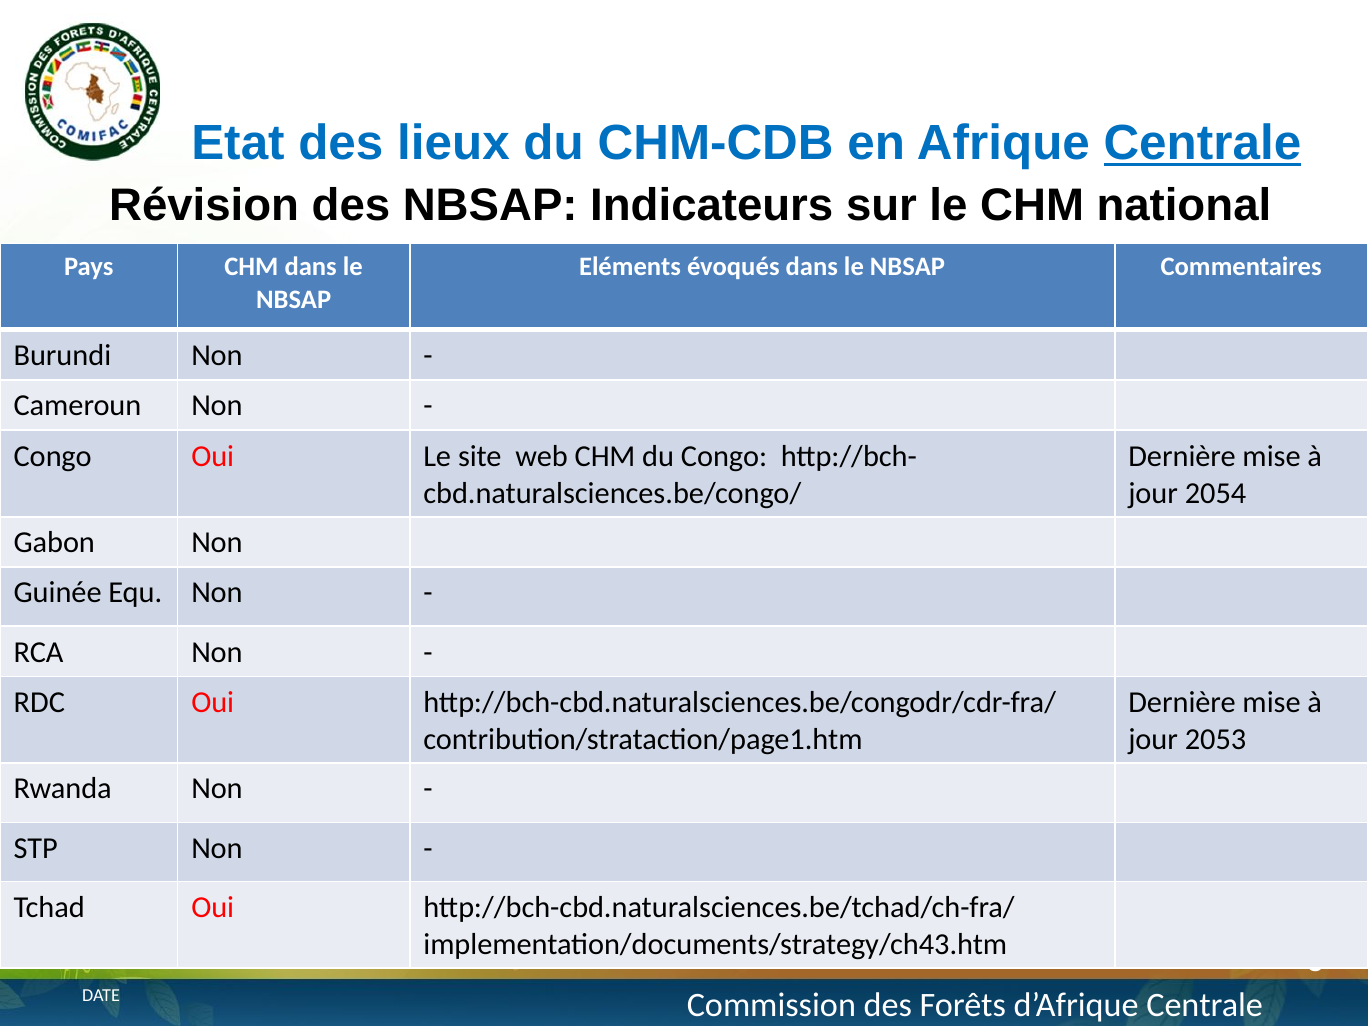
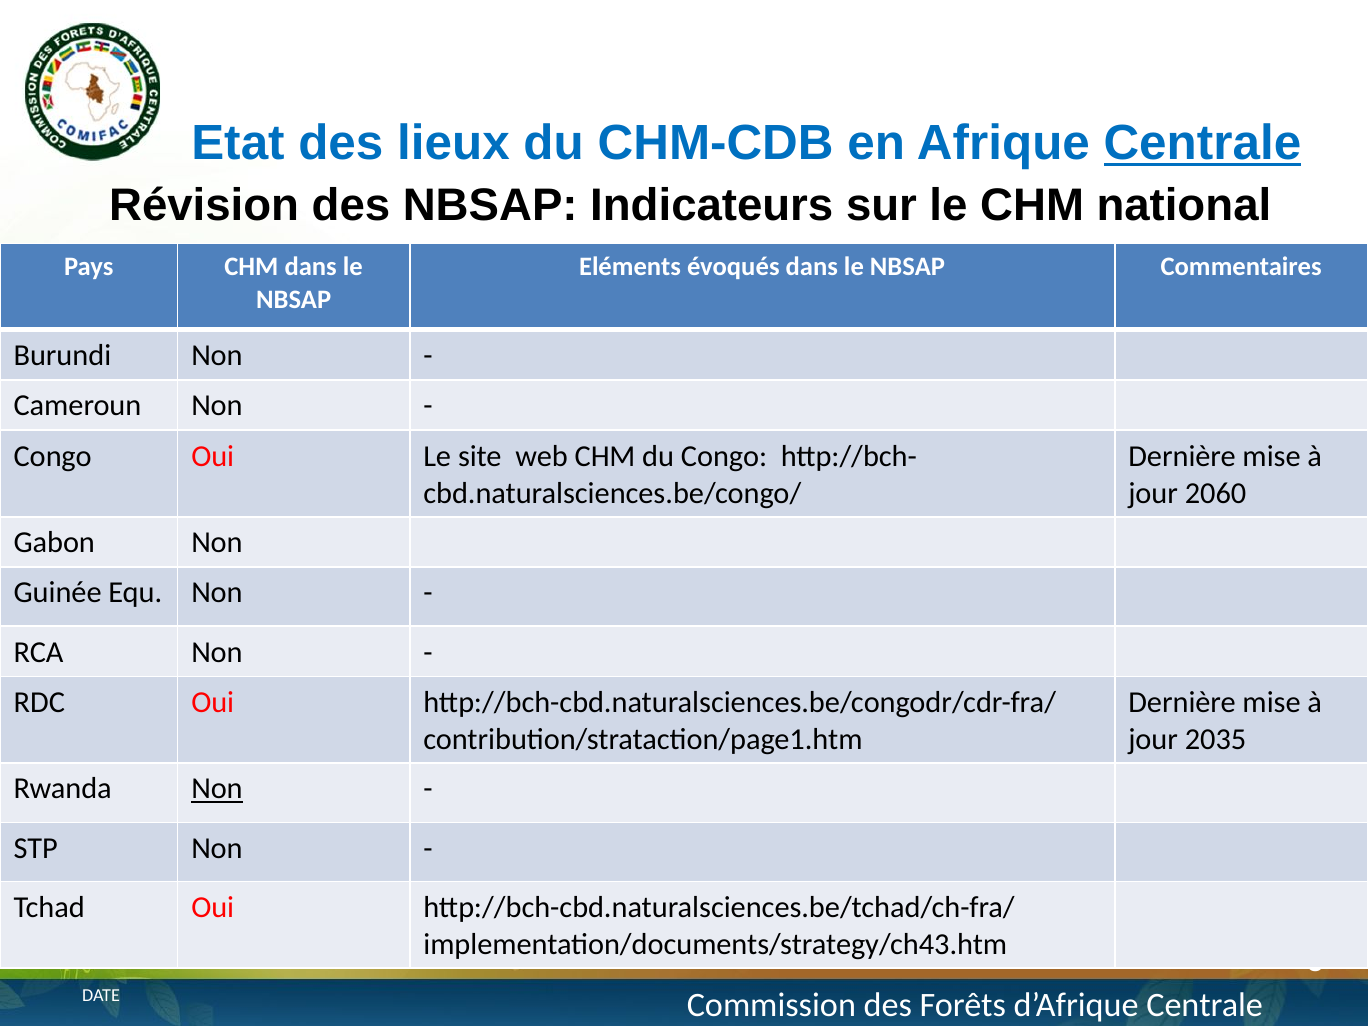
2054: 2054 -> 2060 (1216, 493)
2053: 2053 -> 2035 (1216, 739)
Non underline: none -> present (217, 789)
